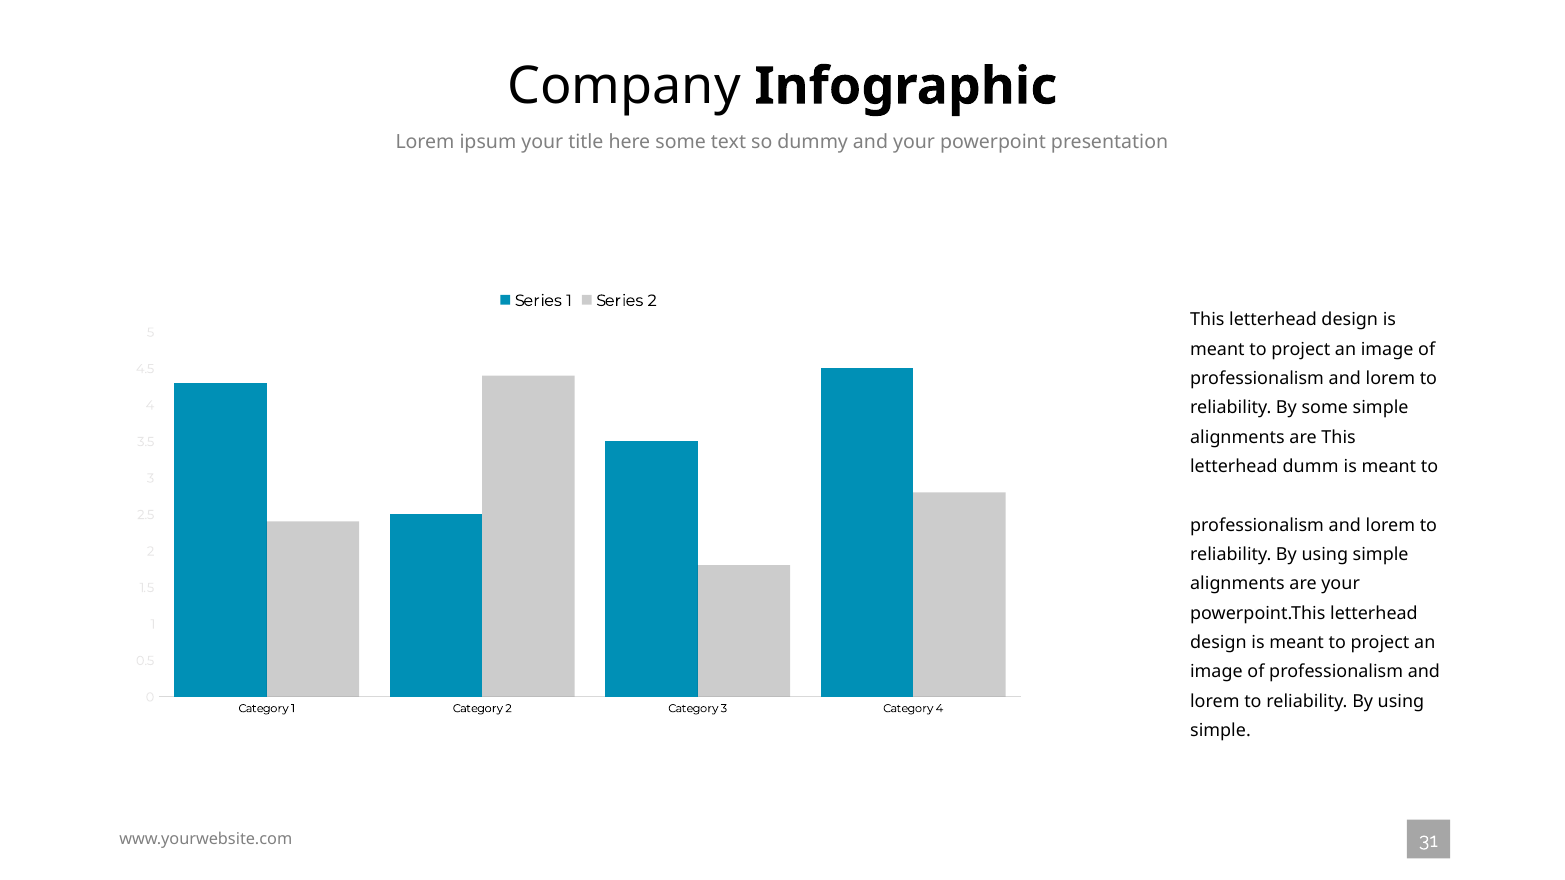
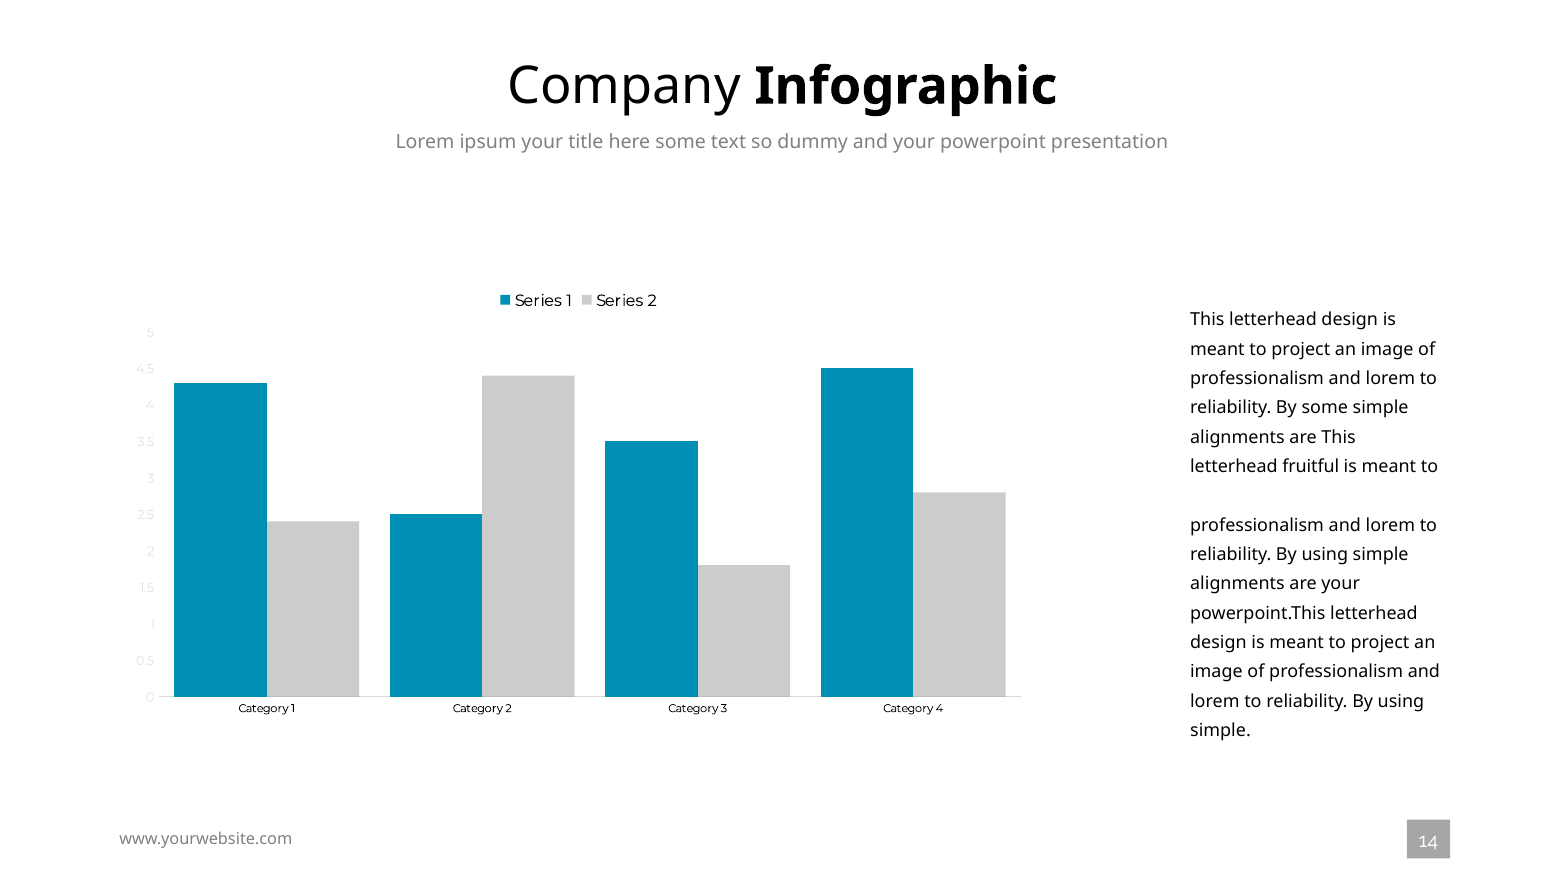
dumm: dumm -> fruitful (1311, 467)
31: 31 -> 14 (1428, 841)
